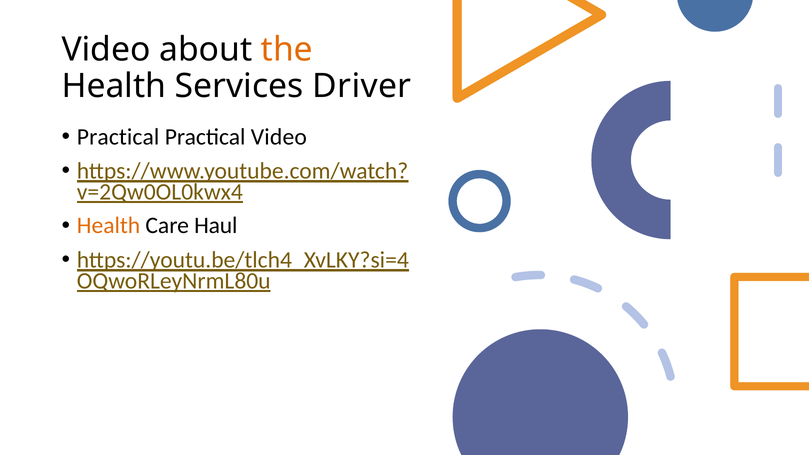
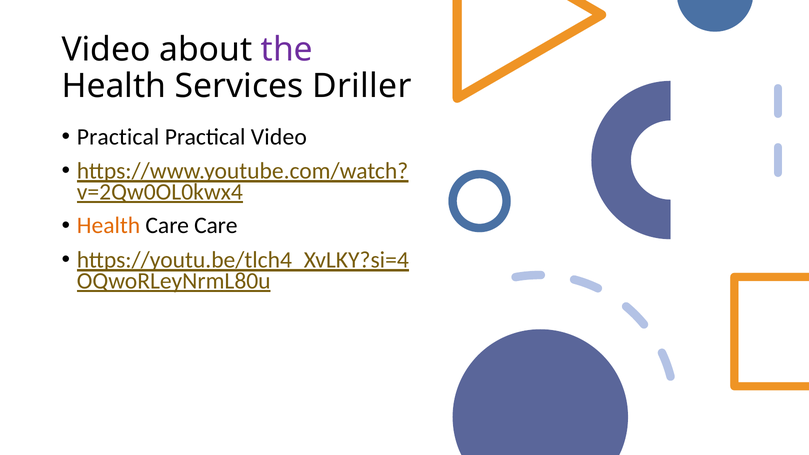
the colour: orange -> purple (287, 50)
Driver: Driver -> Driller (362, 86)
Care Haul: Haul -> Care (216, 226)
